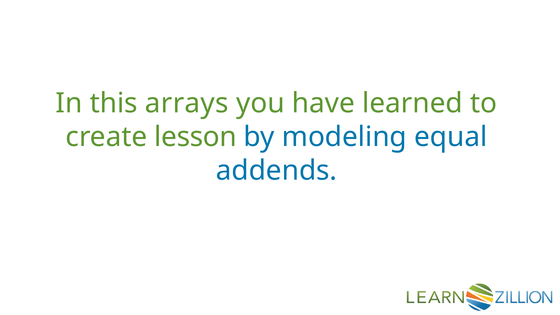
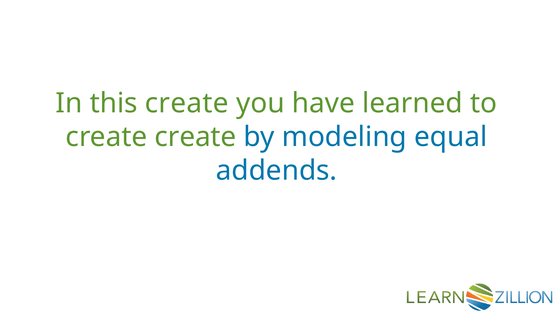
this arrays: arrays -> create (187, 103)
create lesson: lesson -> create (195, 137)
